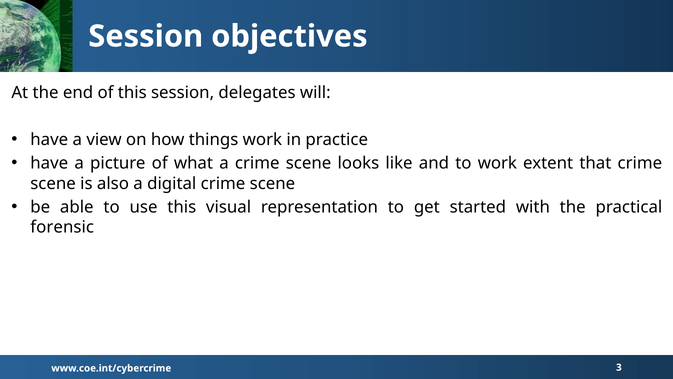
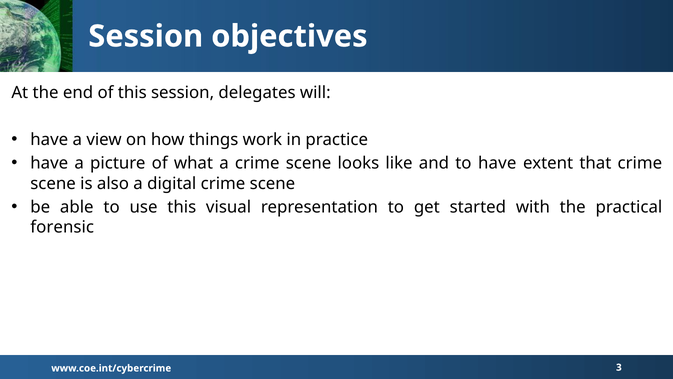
to work: work -> have (497, 163)
